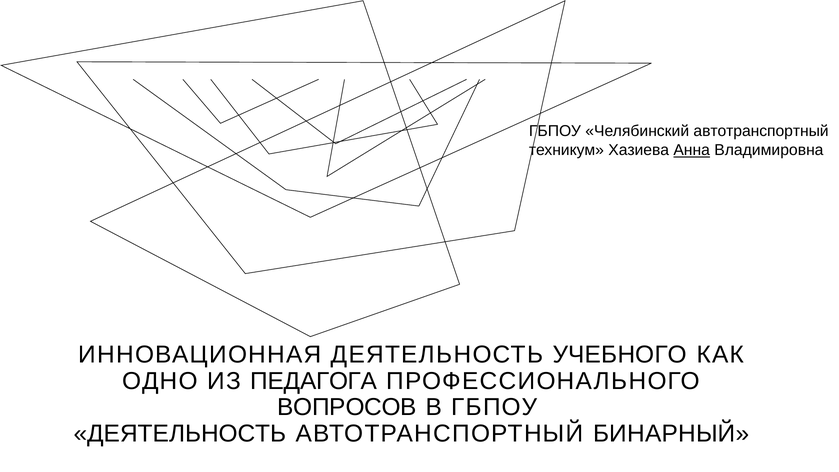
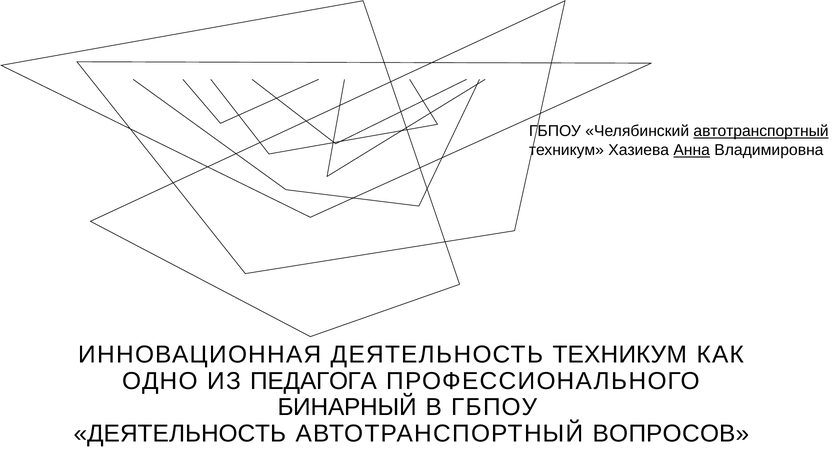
автотранспортный underline: none -> present (761, 131)
ДЕЯТЕЛЬНОСТЬ УЧЕБНОГО: УЧЕБНОГО -> ТЕХНИКУМ (620, 354)
ВОПРОСОВ: ВОПРОСОВ -> БИНАРНЫЙ (347, 407)
БИНАРНЫЙ: БИНАРНЫЙ -> ВОПРОСОВ (671, 434)
